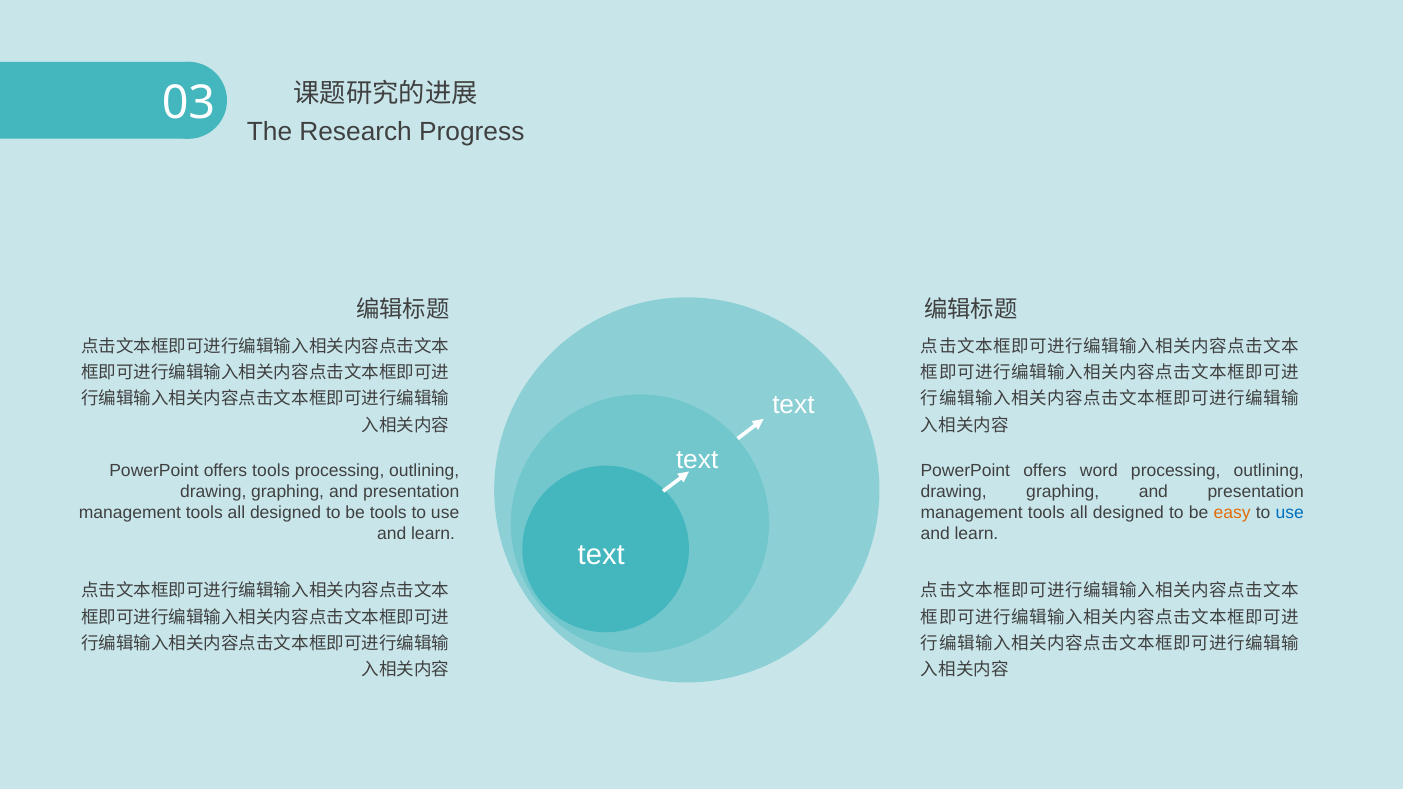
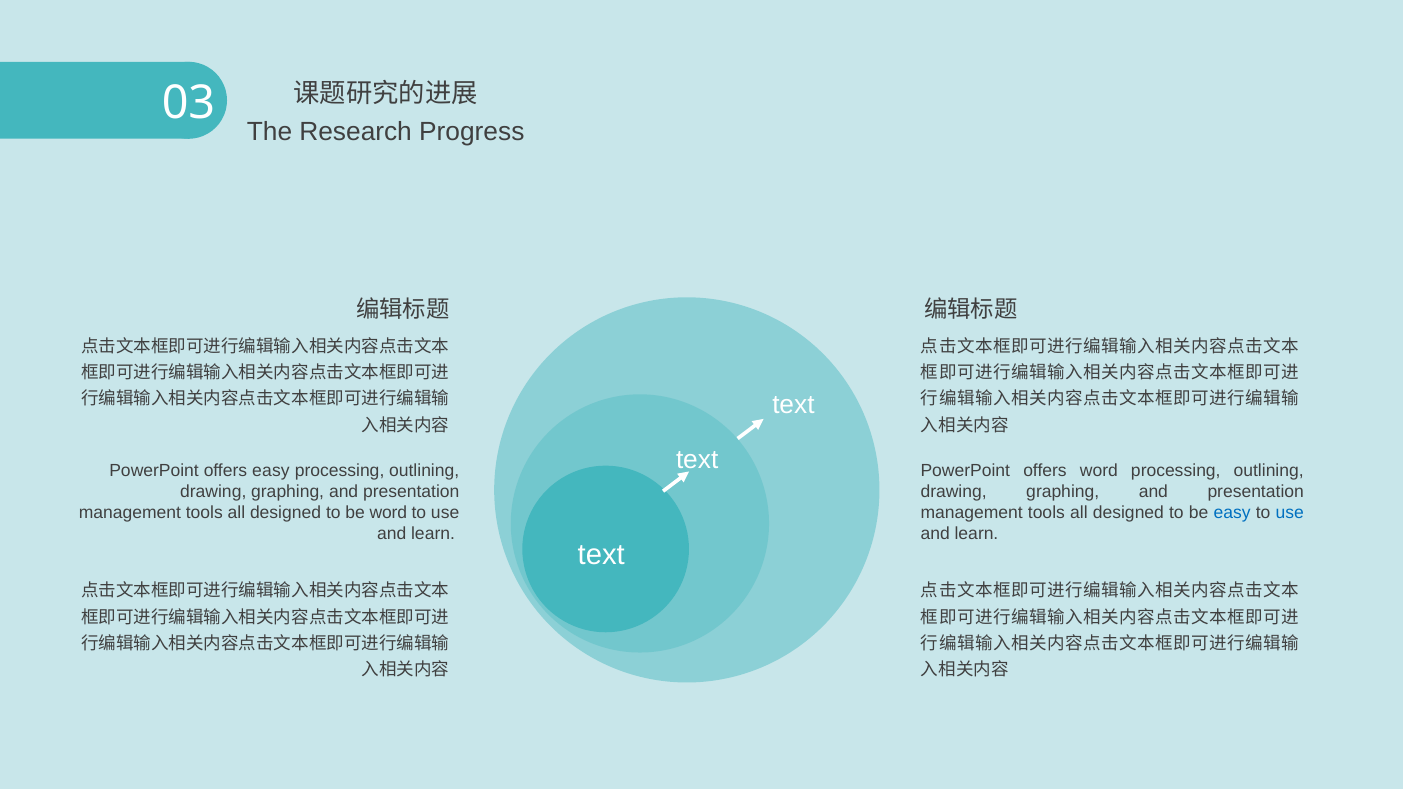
offers tools: tools -> easy (271, 471)
be tools: tools -> word (388, 513)
easy colour: orange -> blue (1232, 513)
